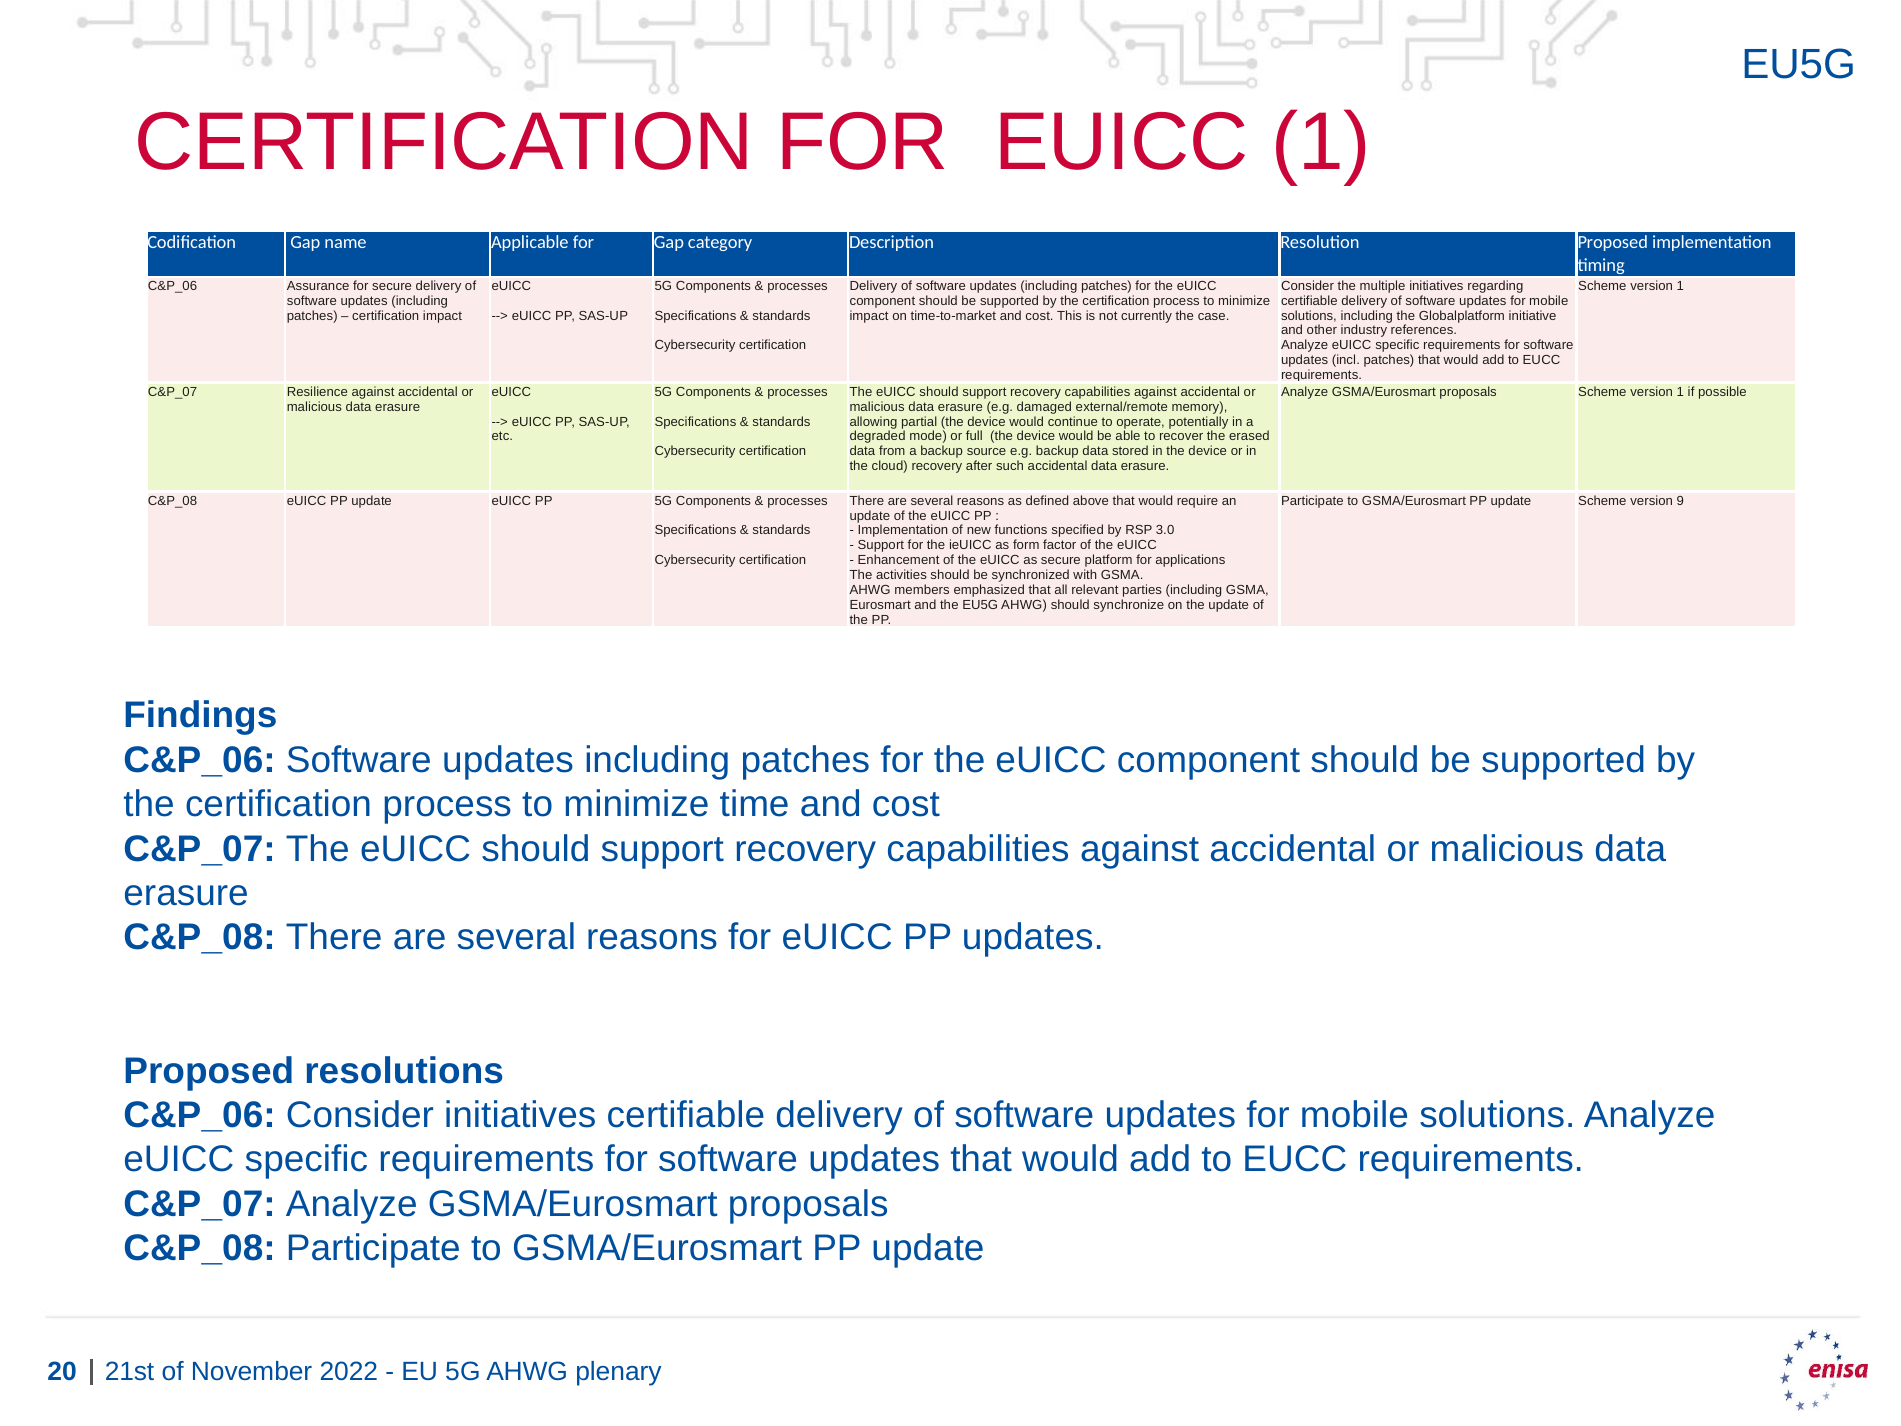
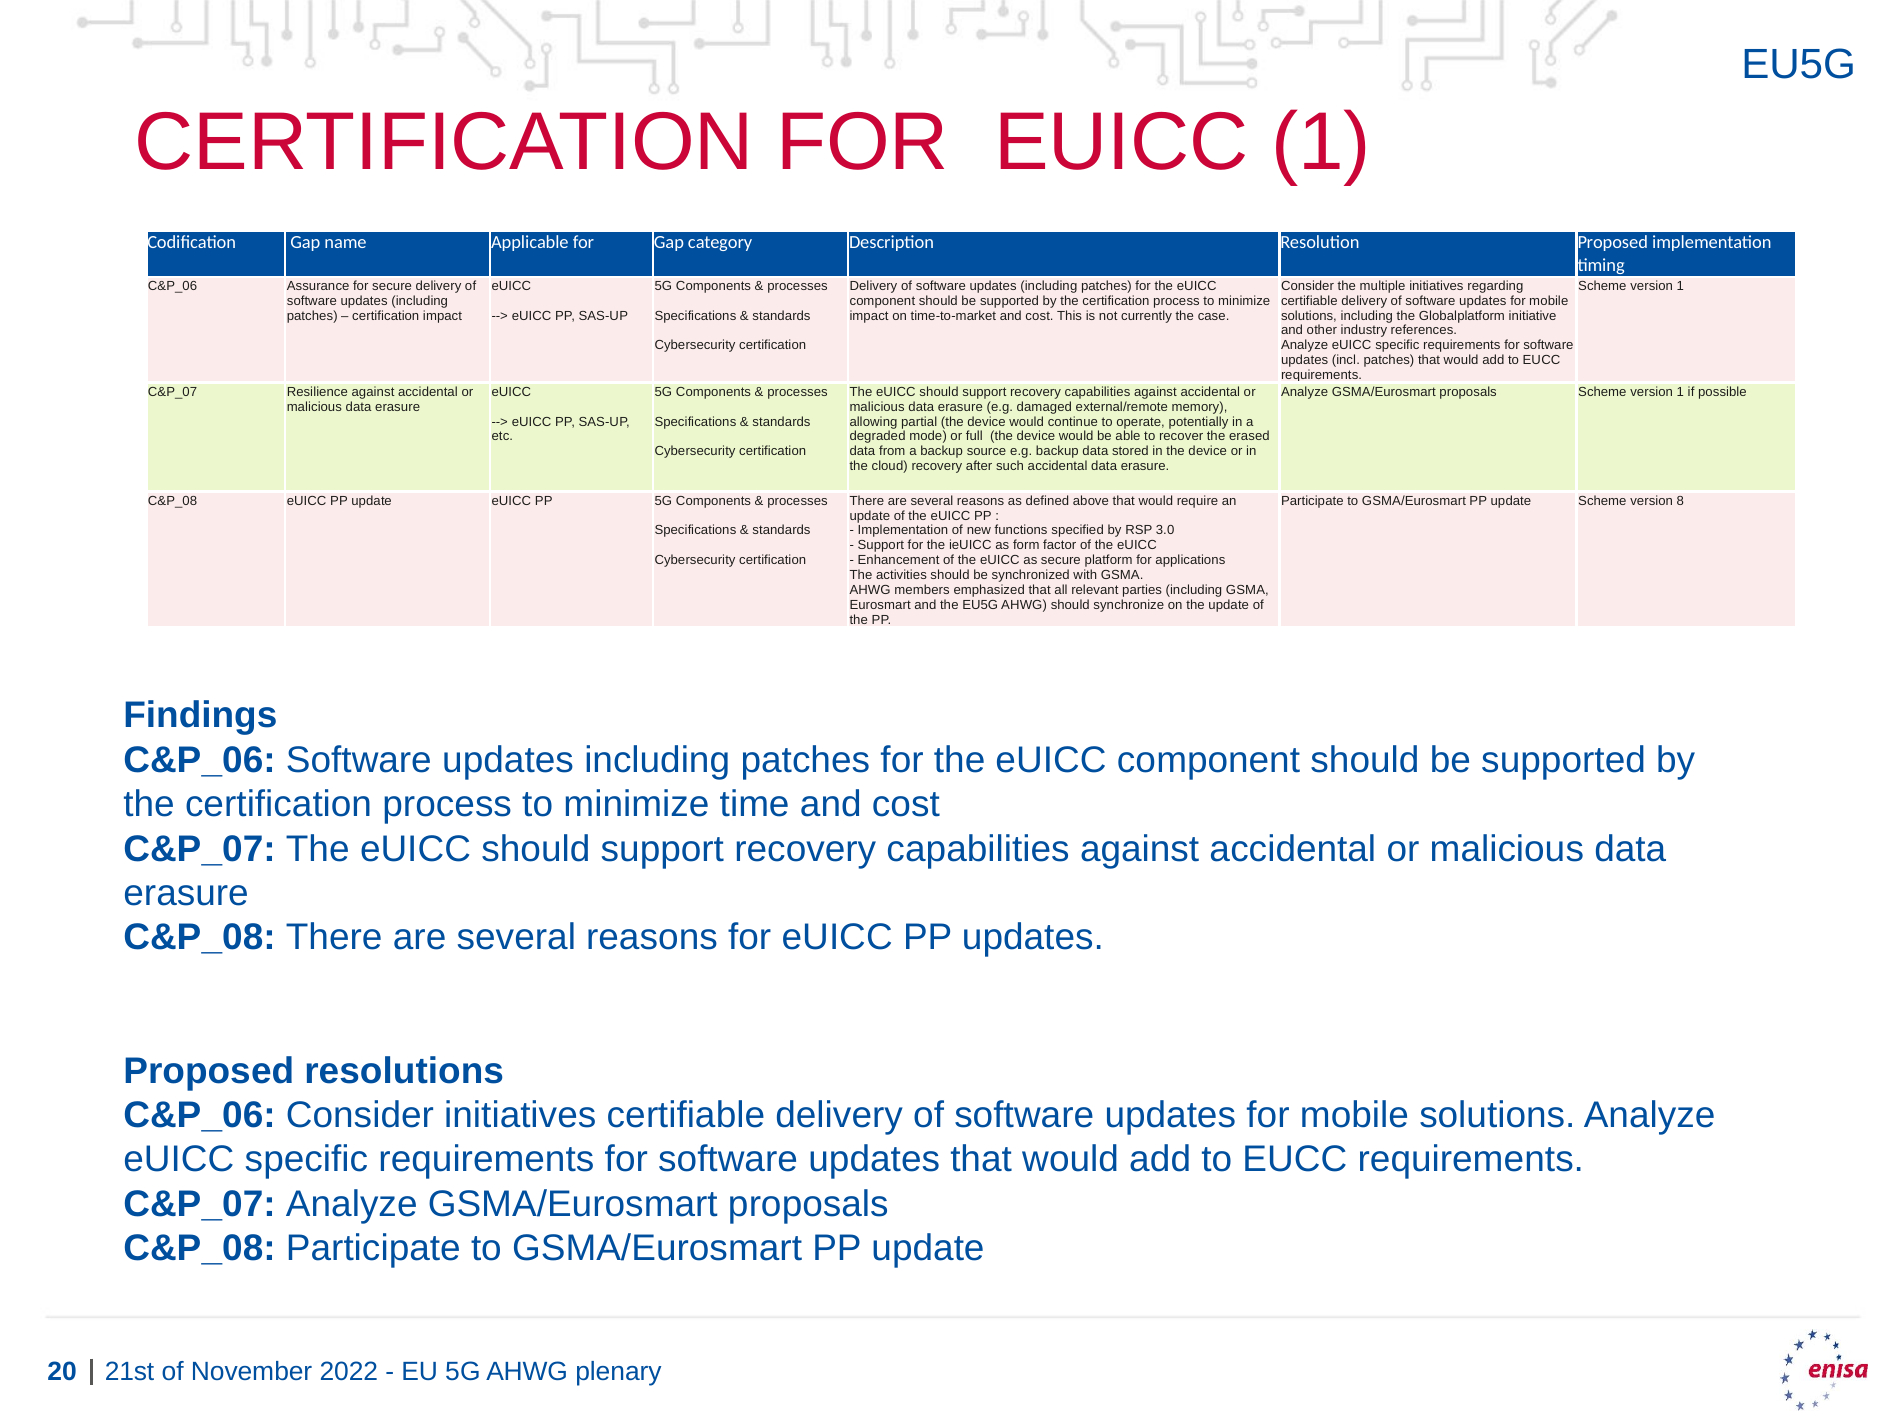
9: 9 -> 8 (1680, 501)
